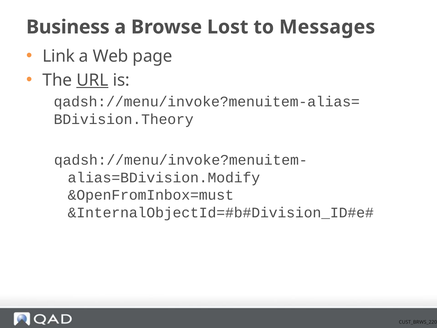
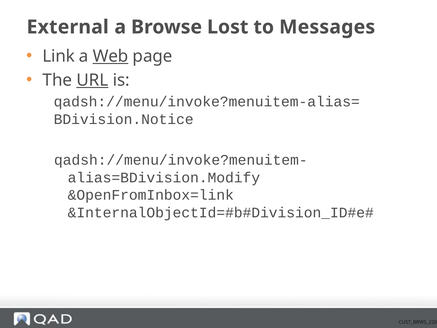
Business: Business -> External (68, 27)
Web underline: none -> present (111, 56)
BDivision.Theory: BDivision.Theory -> BDivision.Notice (124, 119)
&OpenFromInbox=must: &OpenFromInbox=must -> &OpenFromInbox=link (151, 195)
